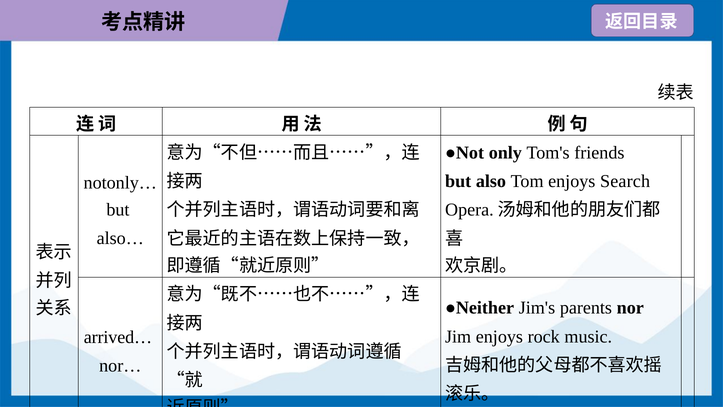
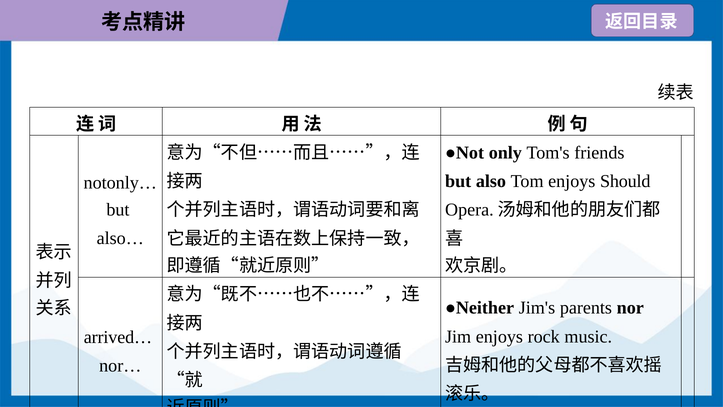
Search: Search -> Should (625, 181)
